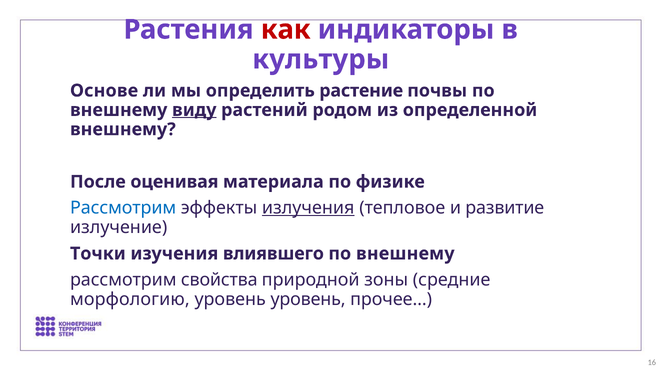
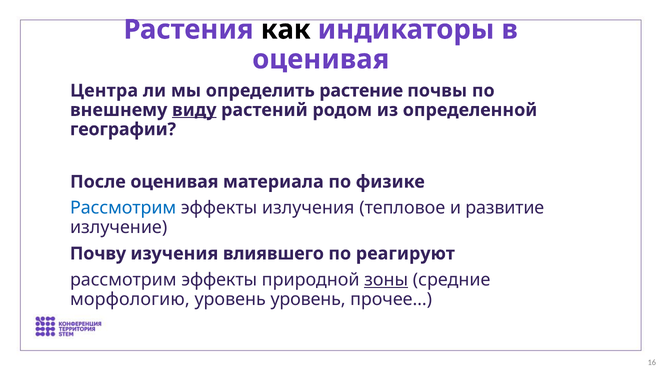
как colour: red -> black (286, 30)
культуры: культуры -> оценивая (321, 59)
Основе: Основе -> Центра (104, 91)
внешнему: внешнему -> географии (123, 129)
излучения underline: present -> none (308, 208)
Точки: Точки -> Почву (98, 253)
внешнему: внешнему -> реагируют (405, 253)
свойства: свойства -> эффекты (219, 280)
зоны underline: none -> present (386, 280)
